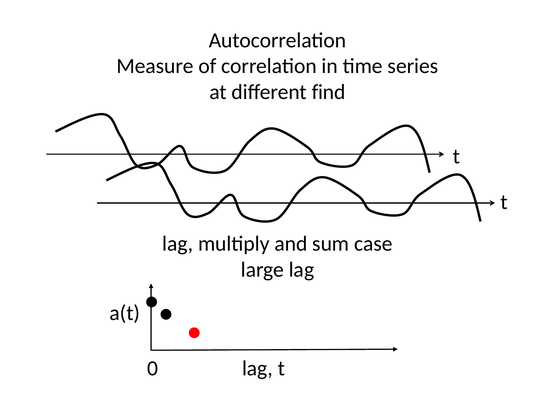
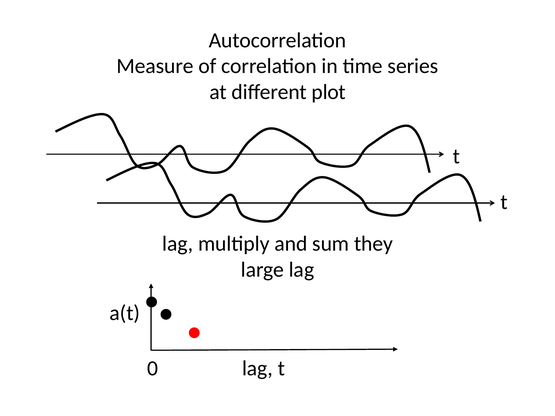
find: find -> plot (329, 92)
case: case -> they (373, 244)
